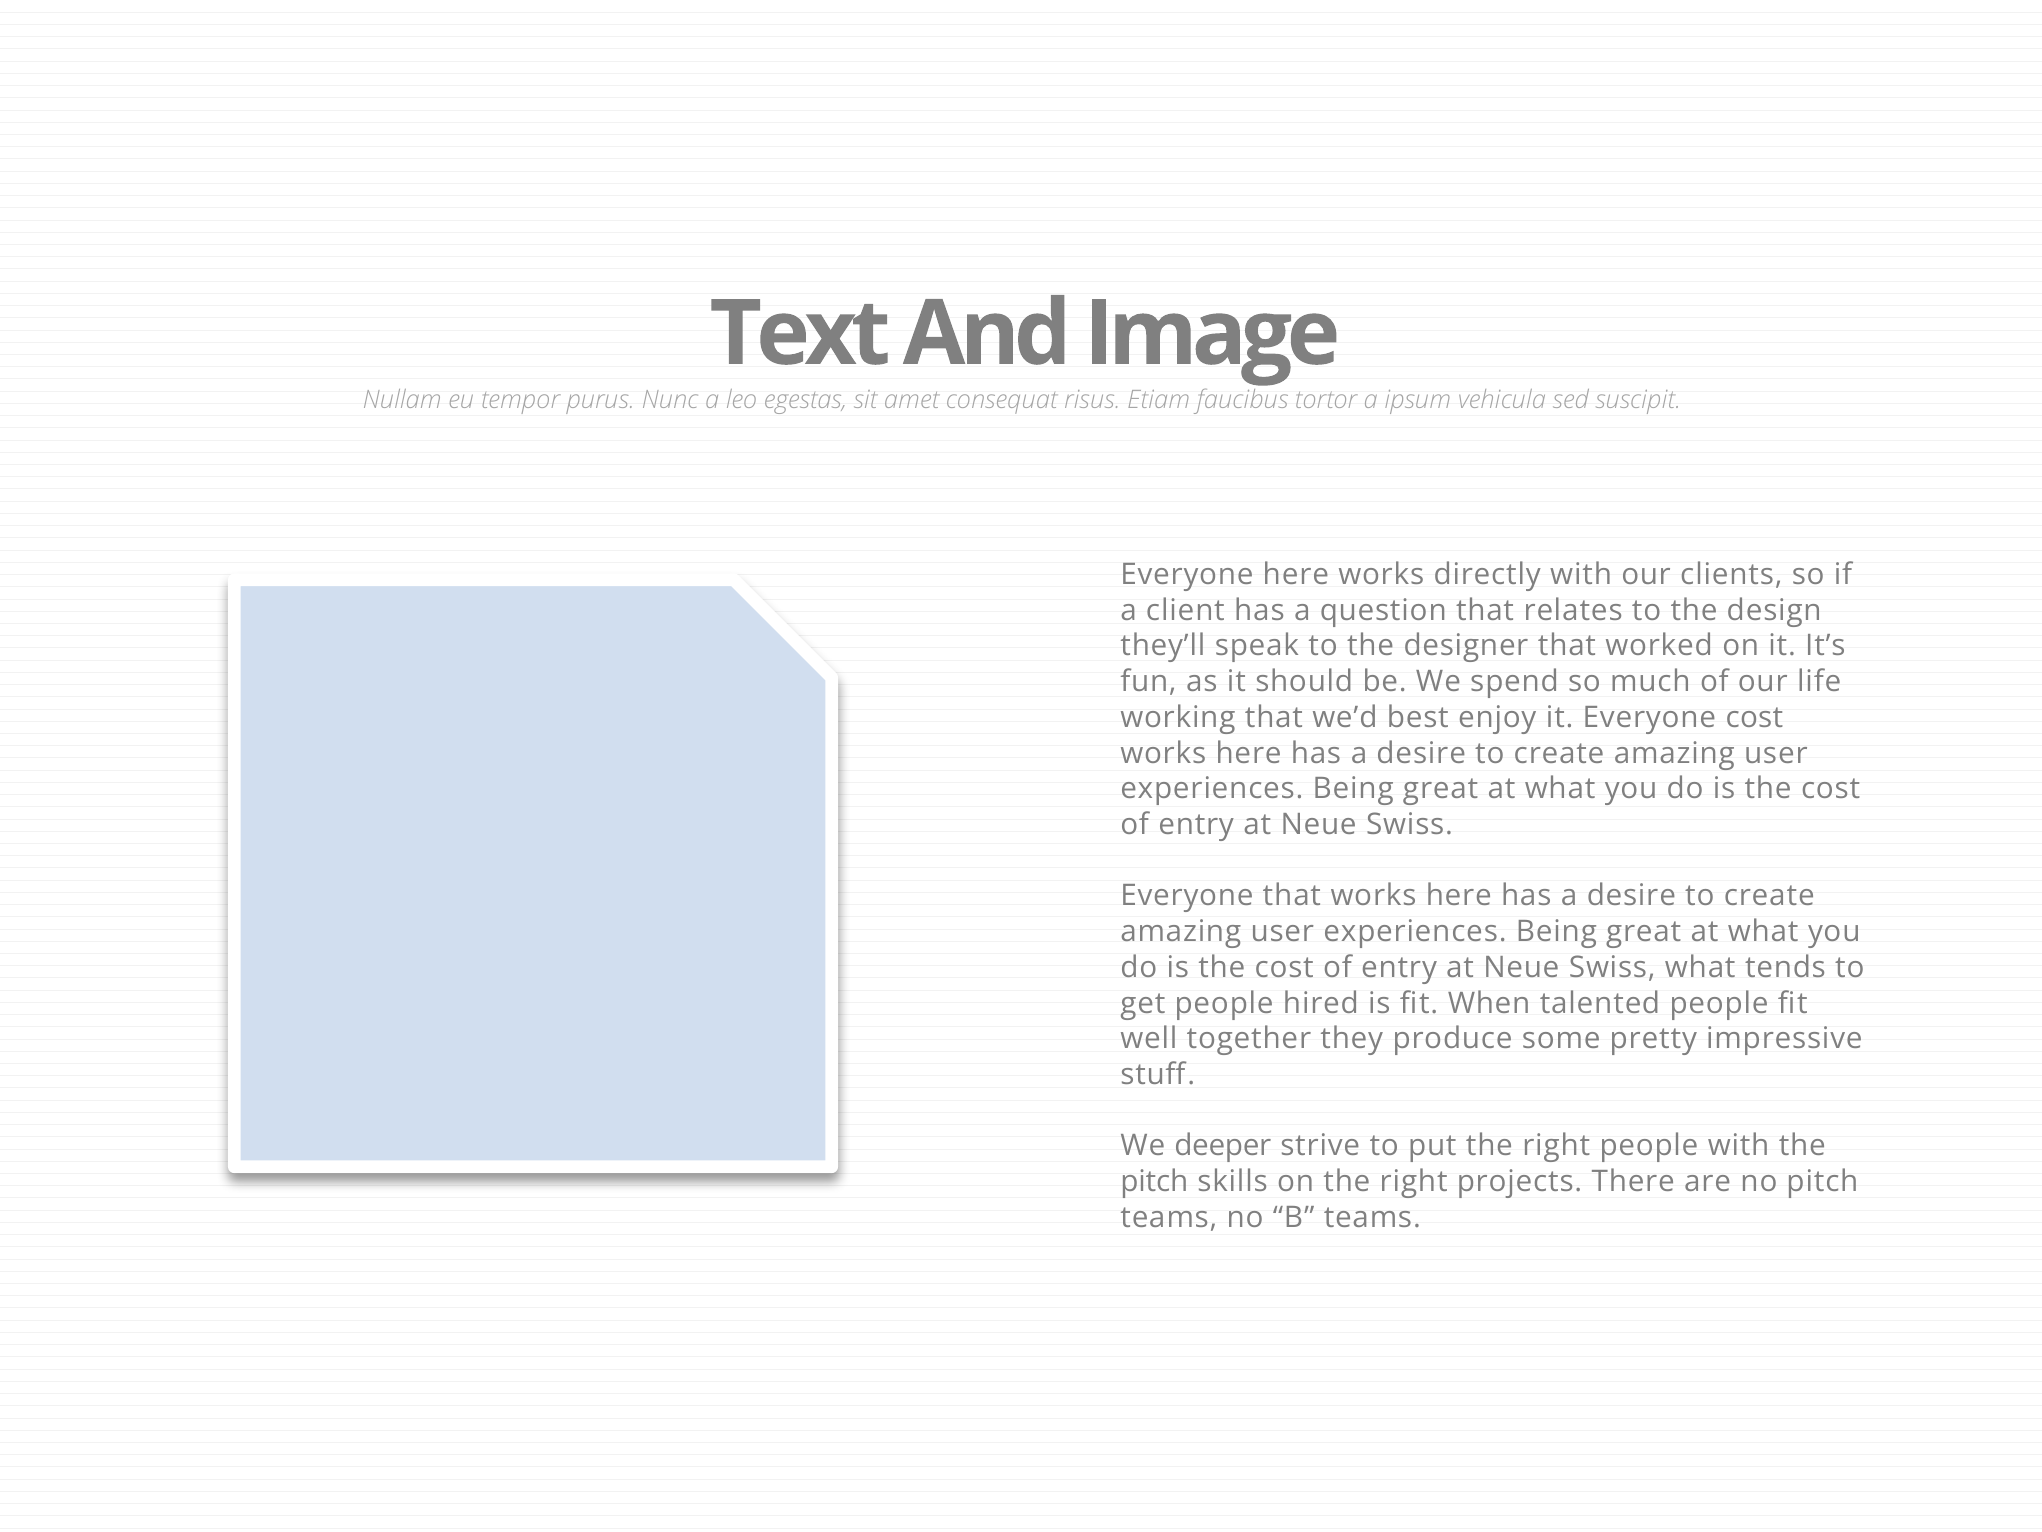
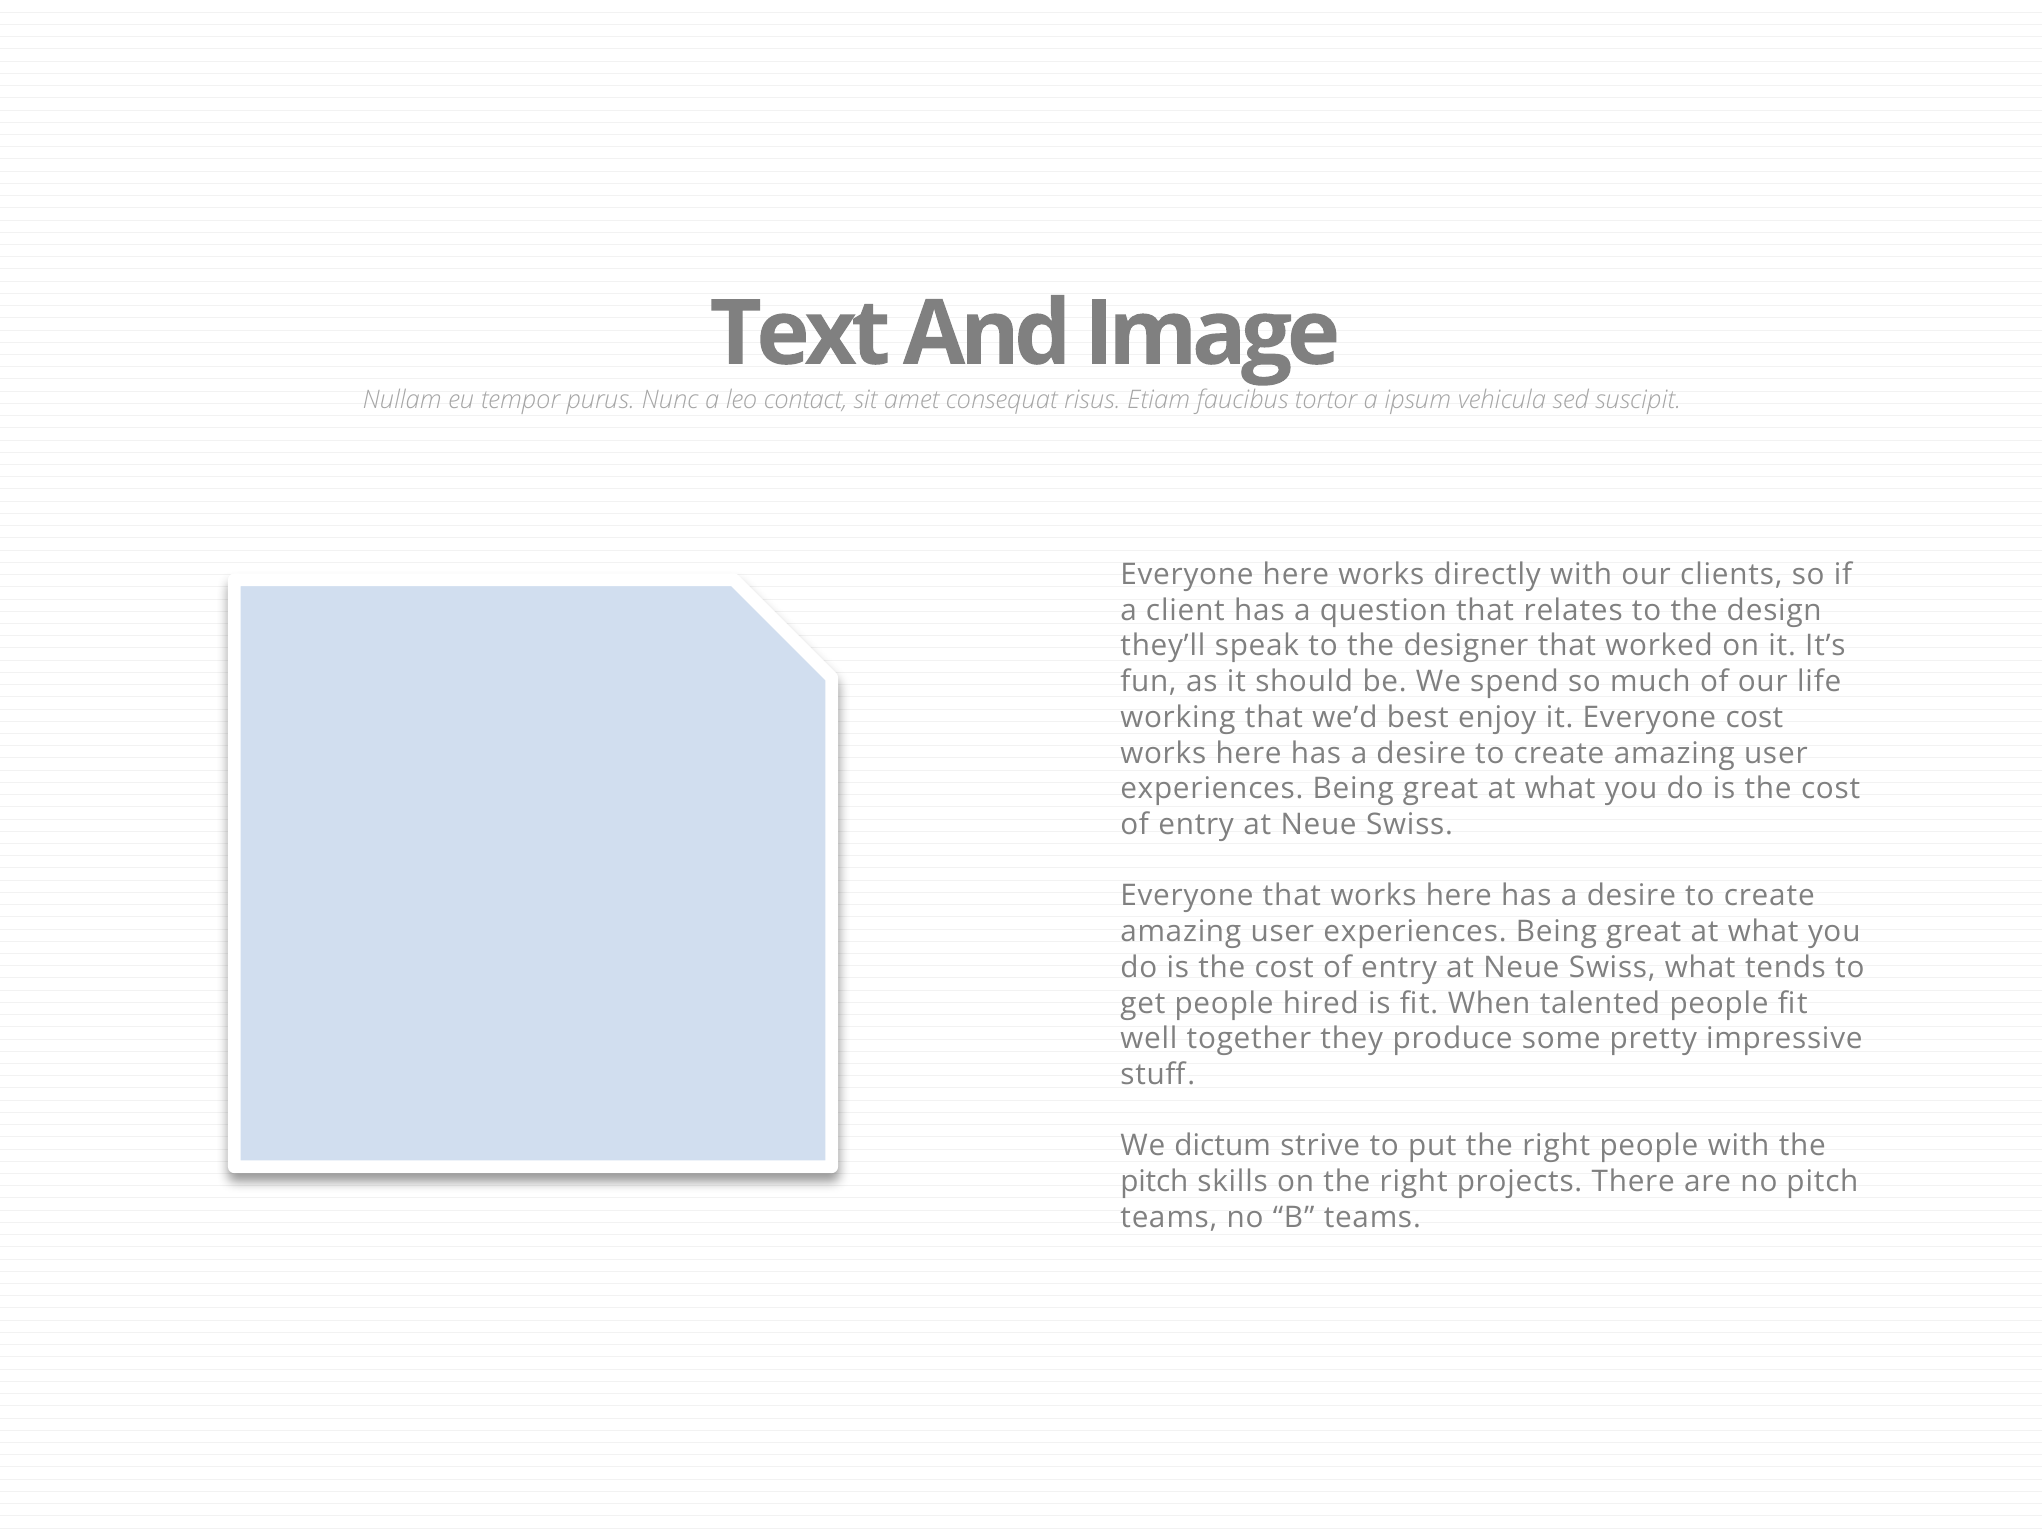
egestas: egestas -> contact (806, 400)
deeper: deeper -> dictum (1223, 1146)
